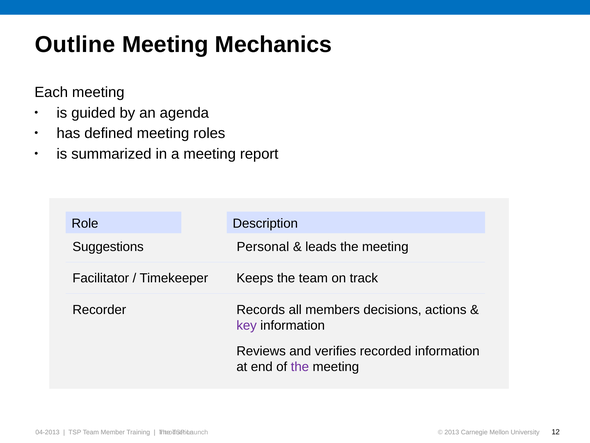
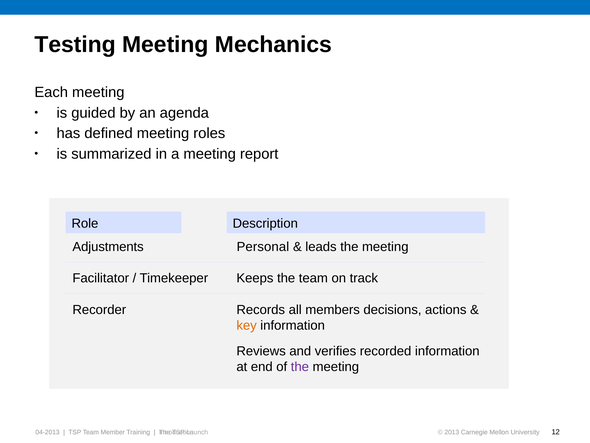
Outline: Outline -> Testing (75, 44)
Suggestions: Suggestions -> Adjustments (108, 246)
key colour: purple -> orange (247, 325)
